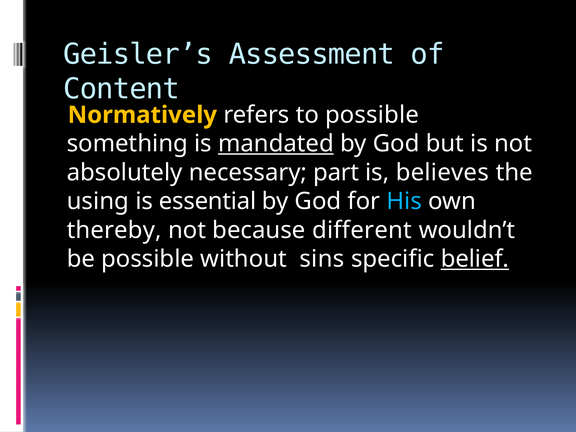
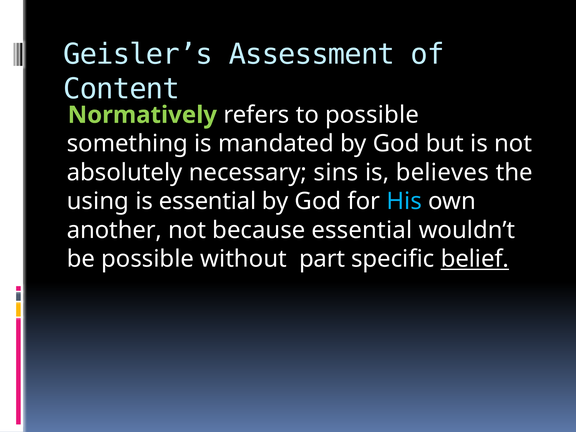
Normatively colour: yellow -> light green (142, 115)
mandated underline: present -> none (276, 144)
part: part -> sins (336, 173)
thereby: thereby -> another (114, 230)
because different: different -> essential (362, 230)
sins: sins -> part (322, 259)
